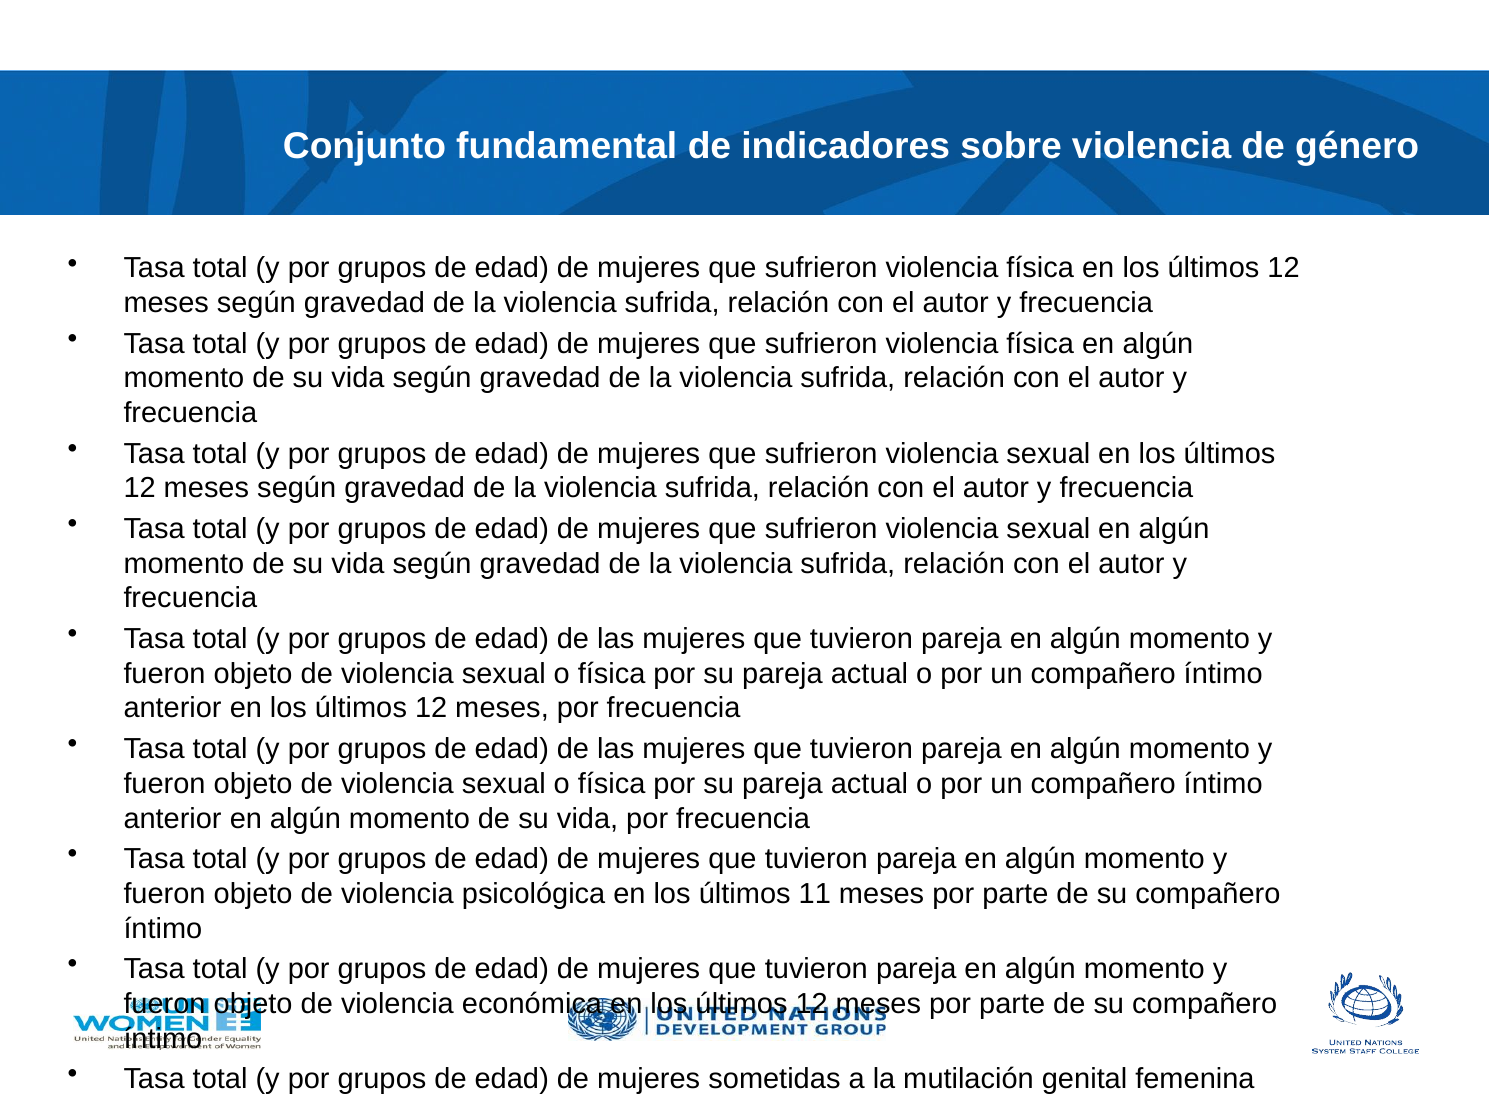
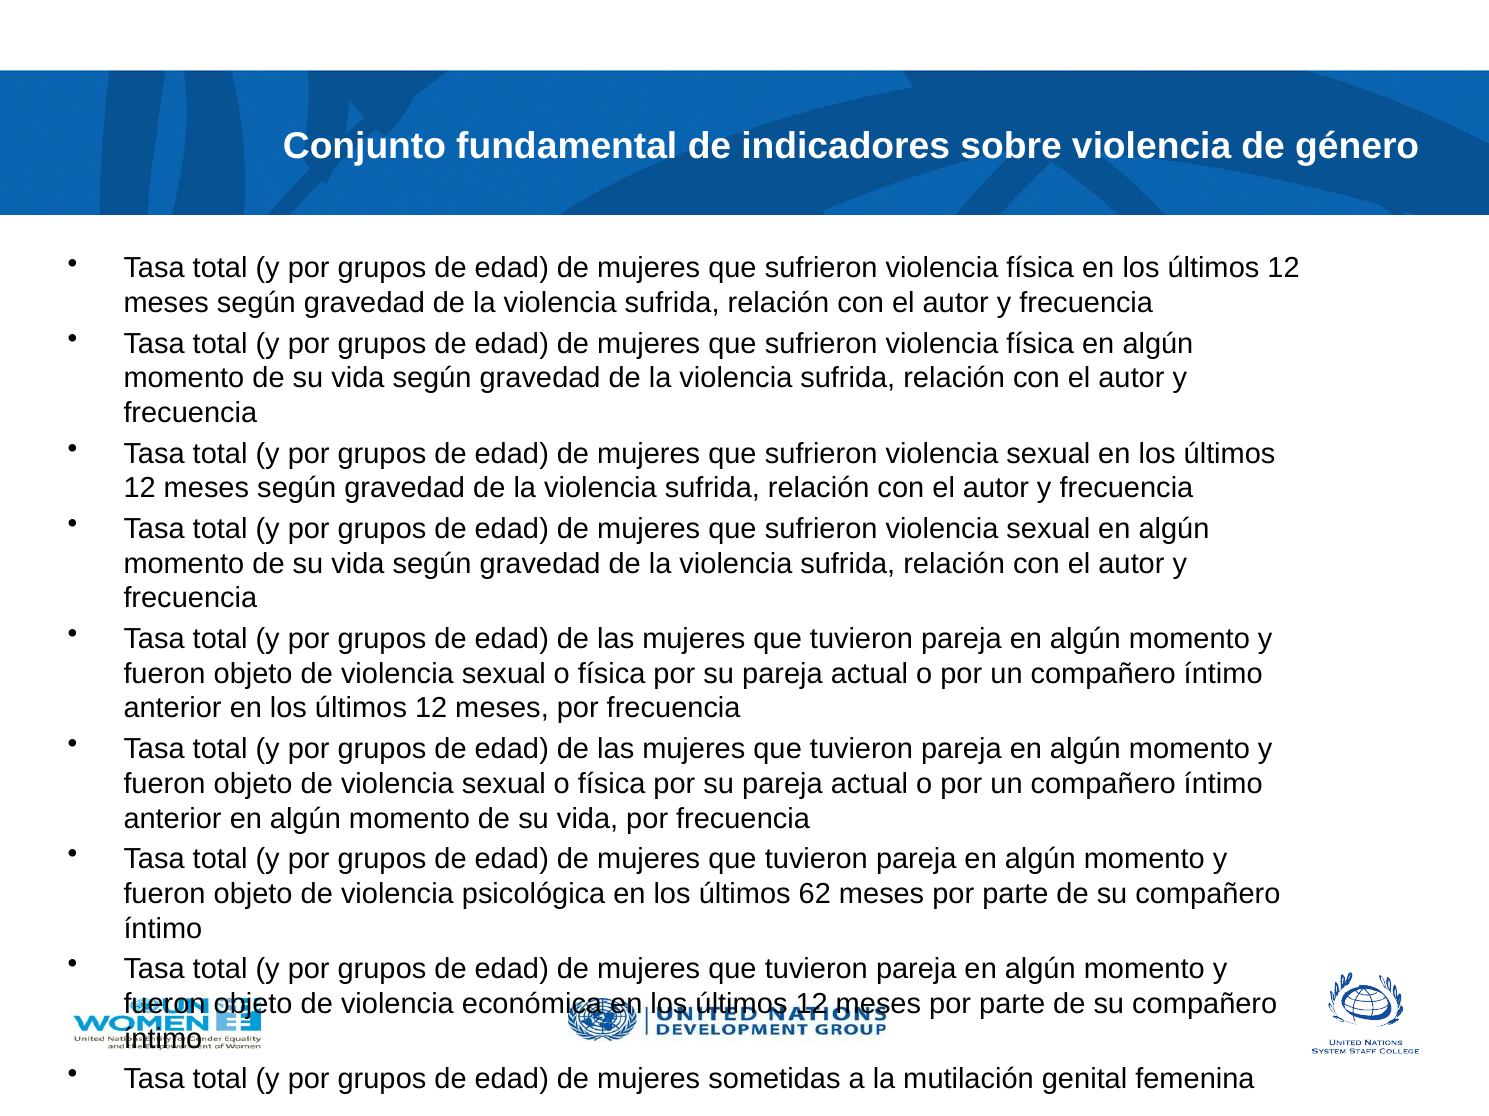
11: 11 -> 62 (815, 894)
